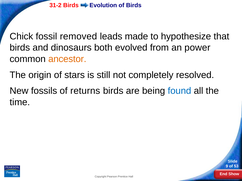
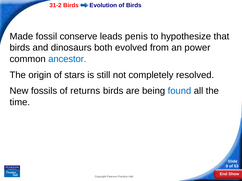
Chick: Chick -> Made (21, 37)
removed: removed -> conserve (79, 37)
made: made -> penis (136, 37)
ancestor colour: orange -> blue (67, 59)
